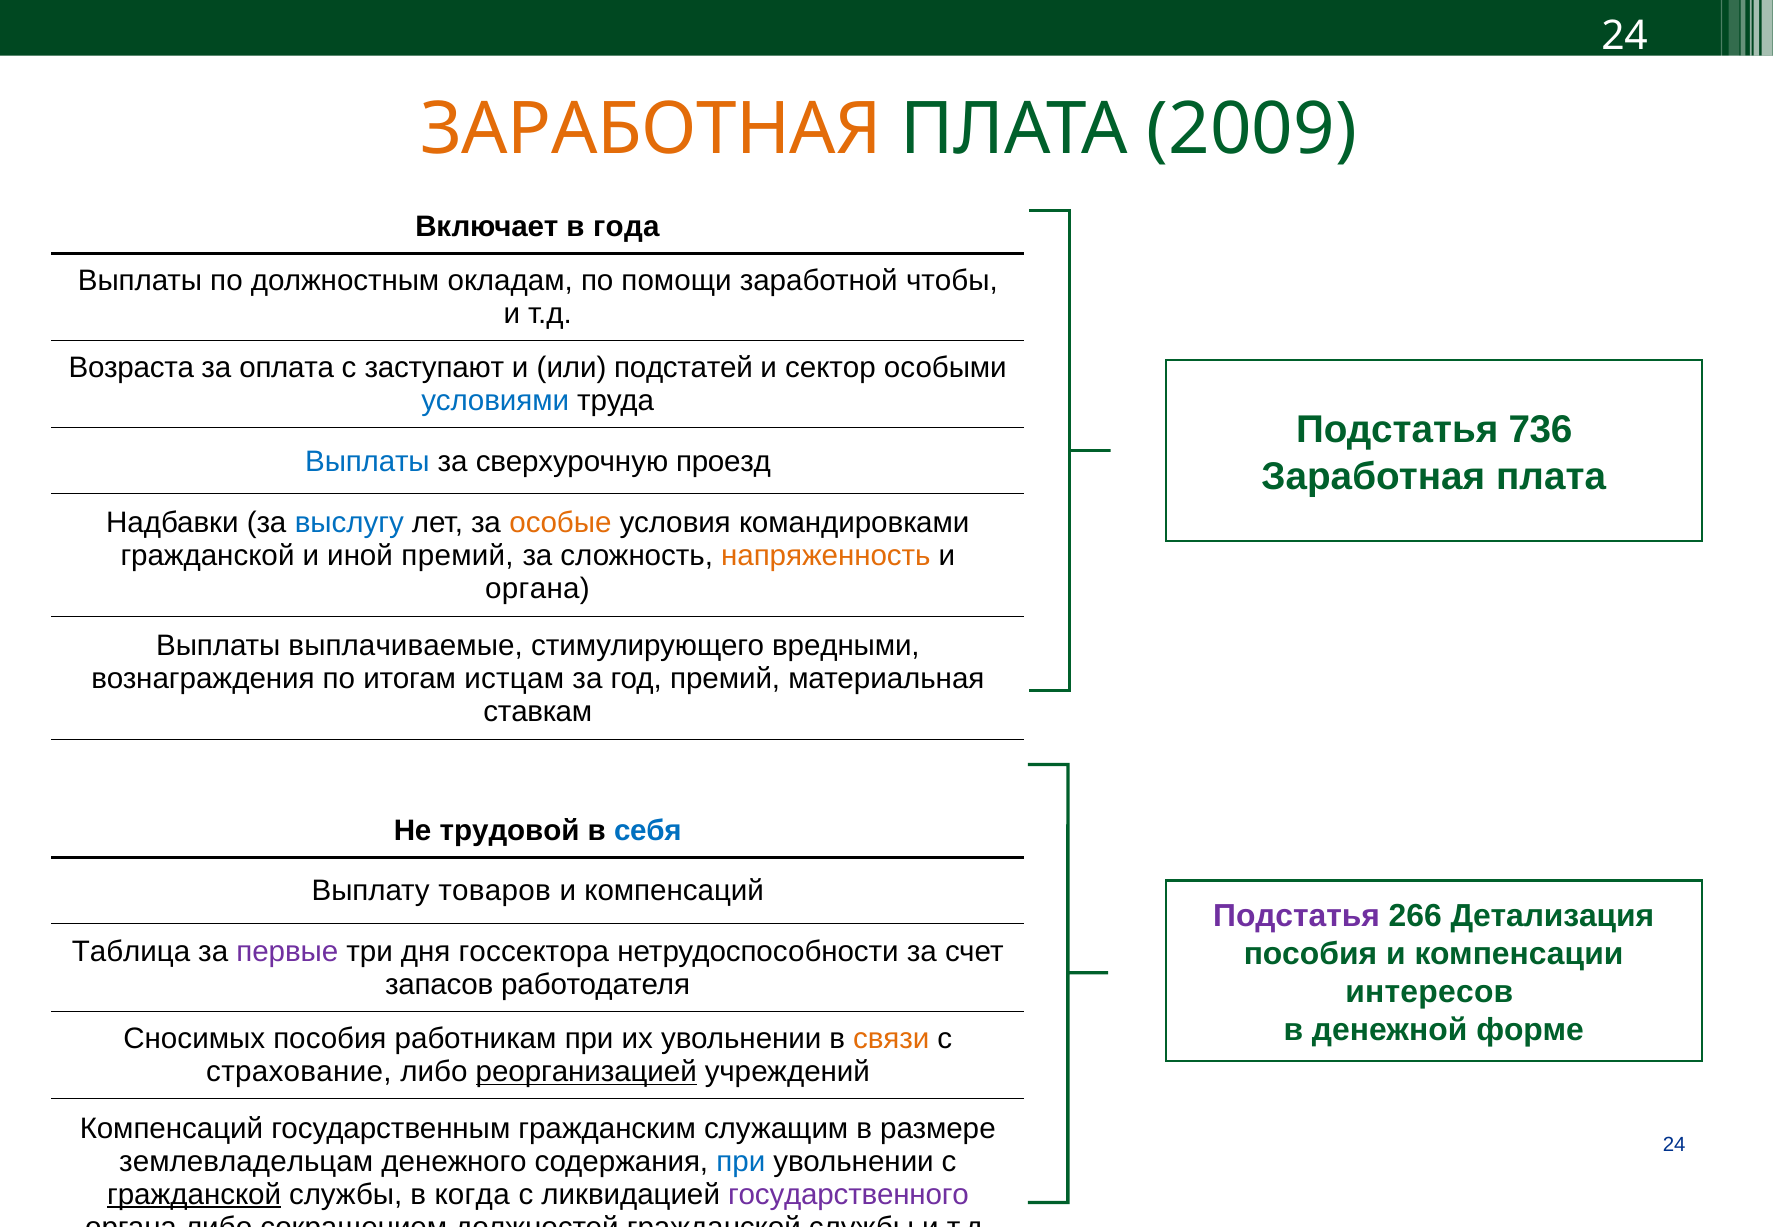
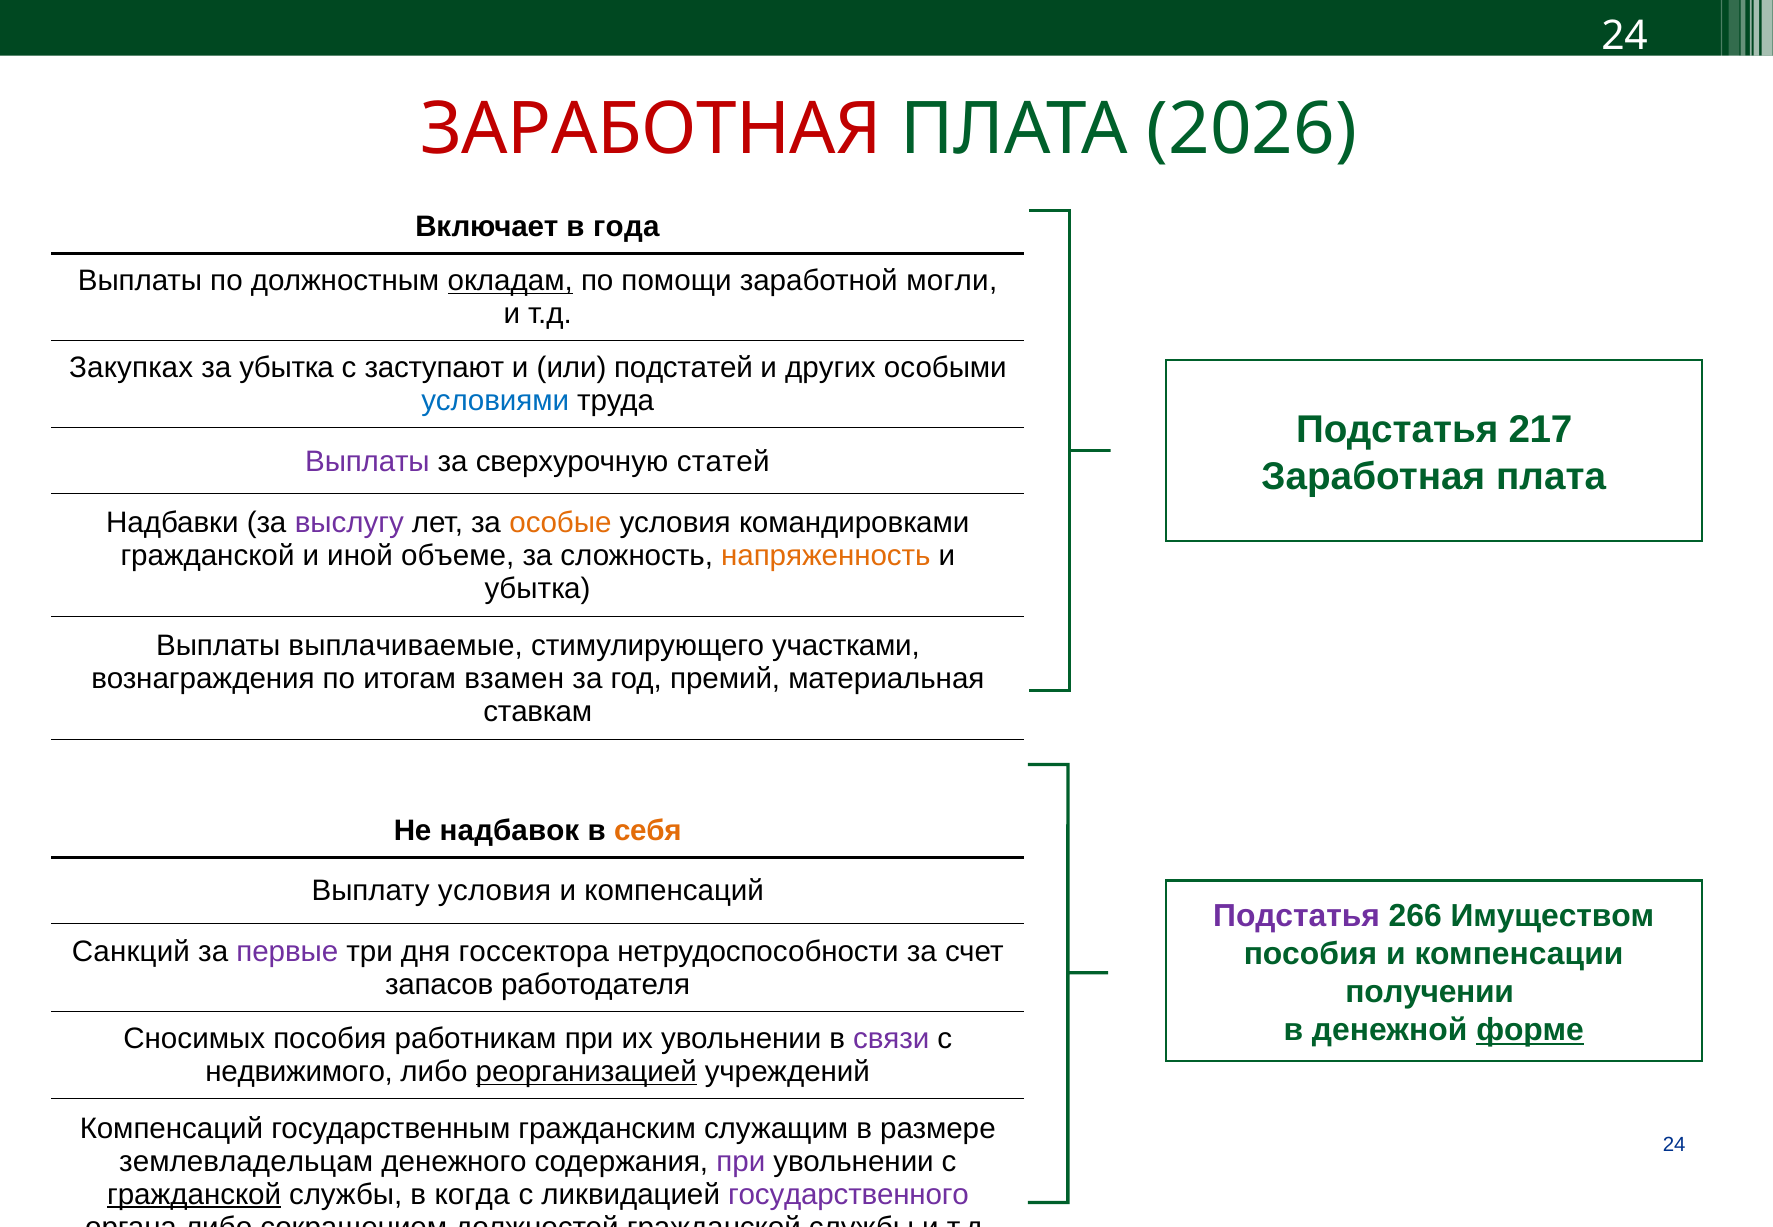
ЗАРАБОТНАЯ colour: orange -> red (651, 129)
2009: 2009 -> 2026 (1252, 129)
окладам underline: none -> present (510, 281)
чтобы: чтобы -> могли (952, 281)
Возраста: Возраста -> Закупках (131, 368)
за оплата: оплата -> убытка (287, 368)
сектор: сектор -> других (830, 368)
736: 736 -> 217 (1540, 430)
Выплаты colour: blue -> purple (367, 461)
проезд: проезд -> статей (723, 461)
выслугу colour: blue -> purple (349, 523)
иной премий: премий -> объеме (458, 556)
органа: органа -> убытка (538, 589)
вредными: вредными -> участками (846, 646)
истцам: истцам -> взамен (514, 679)
трудовой: трудовой -> надбавок (510, 831)
себя colour: blue -> orange (648, 831)
Выплату товаров: товаров -> условия (495, 891)
Детализация: Детализация -> Имуществом (1552, 916)
Таблица: Таблица -> Санкций (131, 952)
интересов: интересов -> получении (1430, 992)
форме underline: none -> present (1530, 1031)
связи colour: orange -> purple (891, 1039)
страхование: страхование -> недвижимого (299, 1072)
при colour: blue -> purple (741, 1162)
